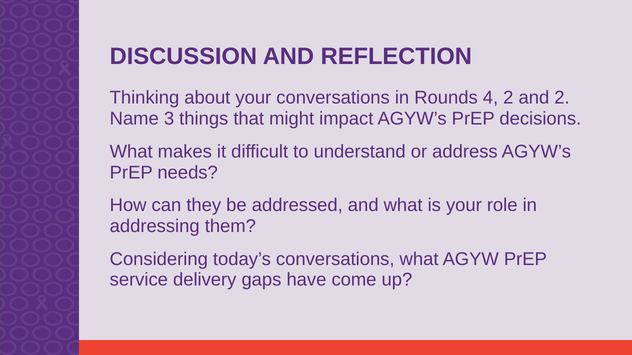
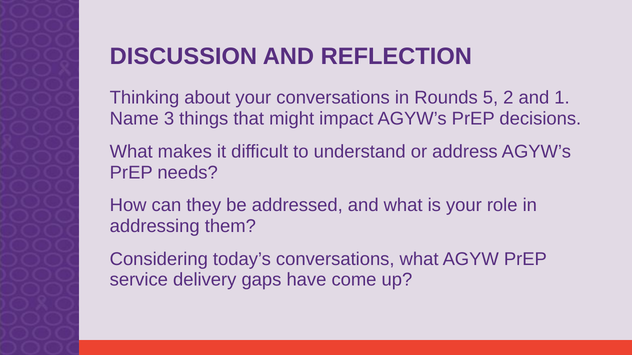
4: 4 -> 5 (490, 98)
and 2: 2 -> 1 (562, 98)
